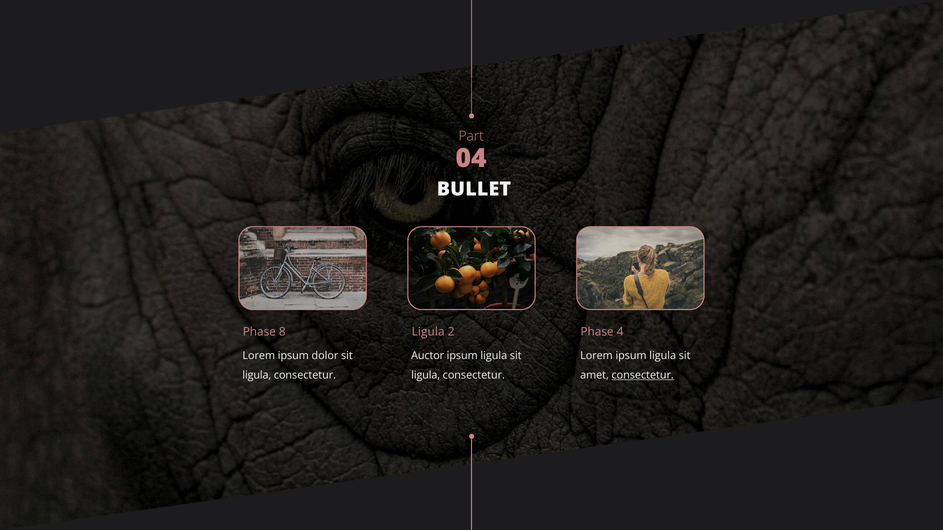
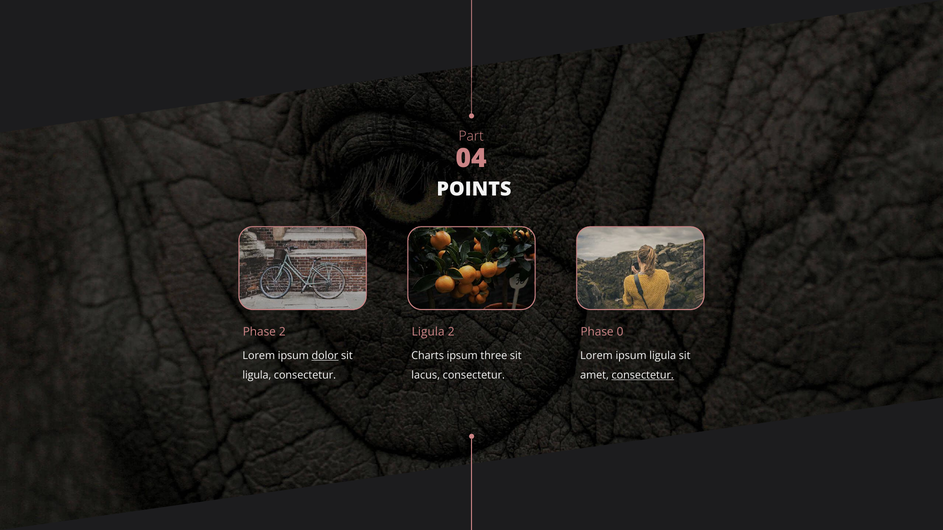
BULLET: BULLET -> POINTS (474, 190)
Phase 8: 8 -> 2 (282, 332)
4: 4 -> 0 (620, 332)
dolor underline: none -> present (325, 356)
Auctor: Auctor -> Charts (428, 356)
ligula: ligula -> three (494, 356)
ligula: ligula -> lacus (426, 375)
